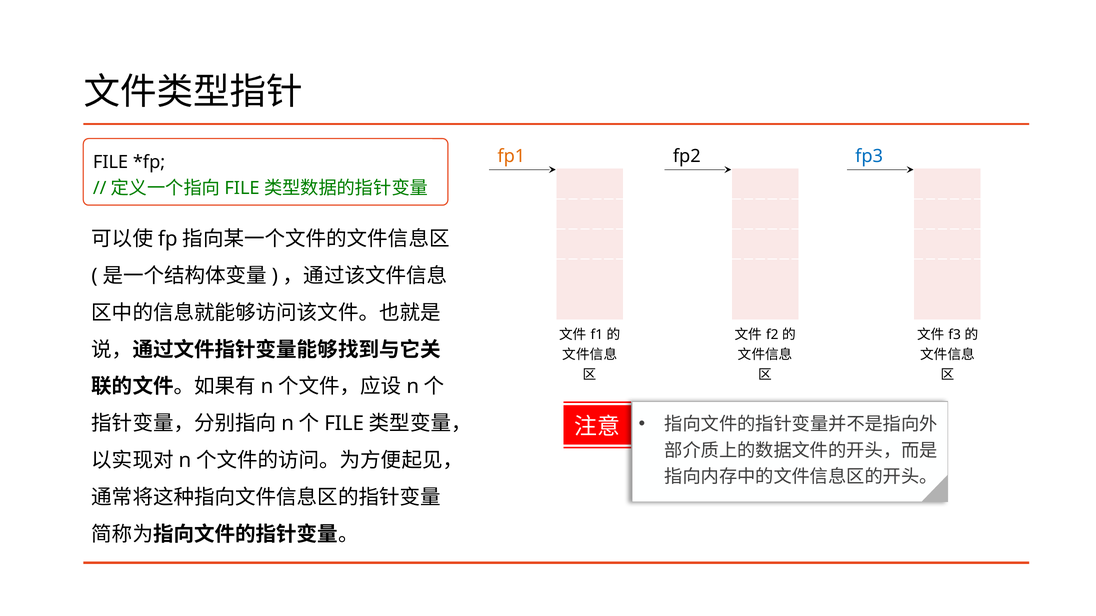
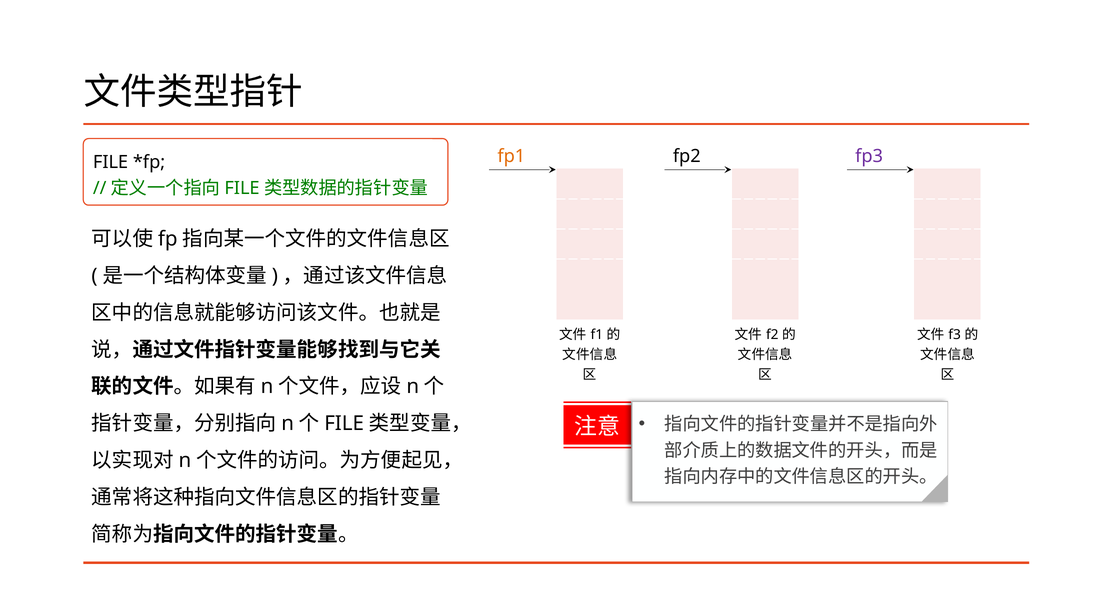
fp3 colour: blue -> purple (869, 156)
